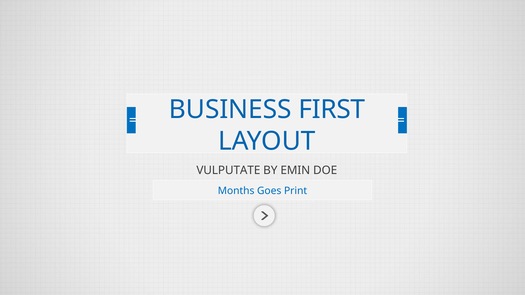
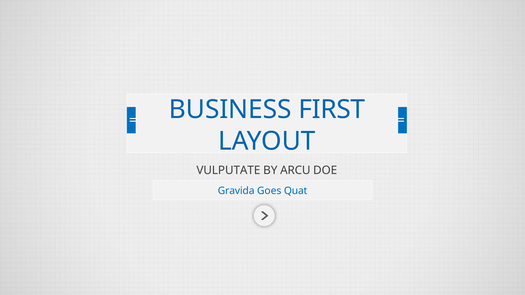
EMIN: EMIN -> ARCU (295, 170)
Months: Months -> Gravida (236, 191)
Print: Print -> Quat (296, 191)
